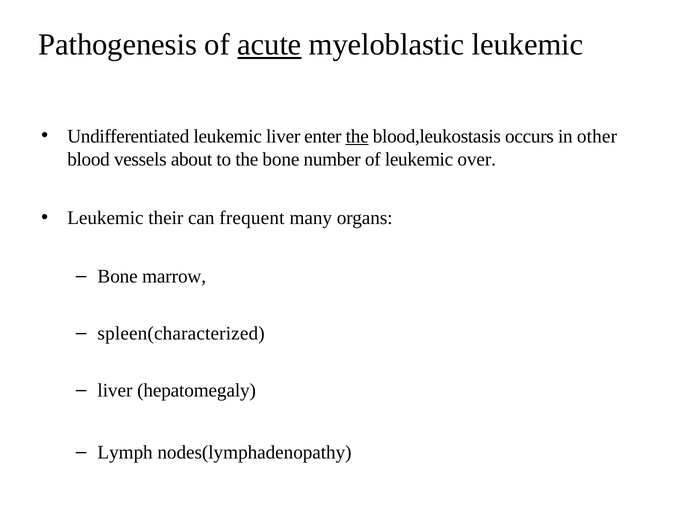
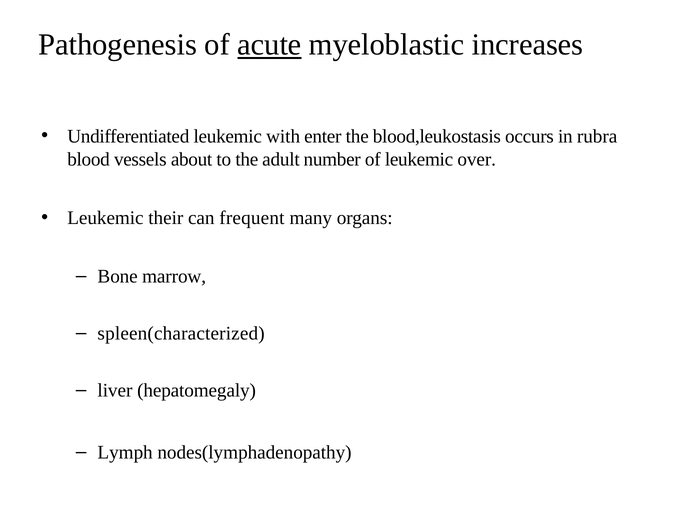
myeloblastic leukemic: leukemic -> increases (528, 45)
leukemic liver: liver -> with (283, 136)
the underline: present -> none (357, 136)
other: other -> rubra (597, 136)
the bone: bone -> adult (281, 159)
